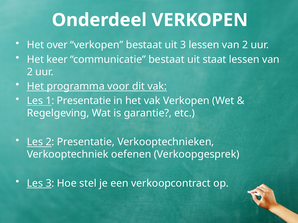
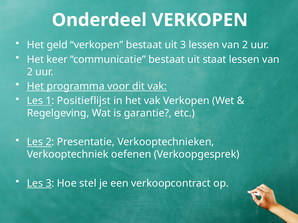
over: over -> geld (57, 45)
1 Presentatie: Presentatie -> Positieflijst (84, 101)
